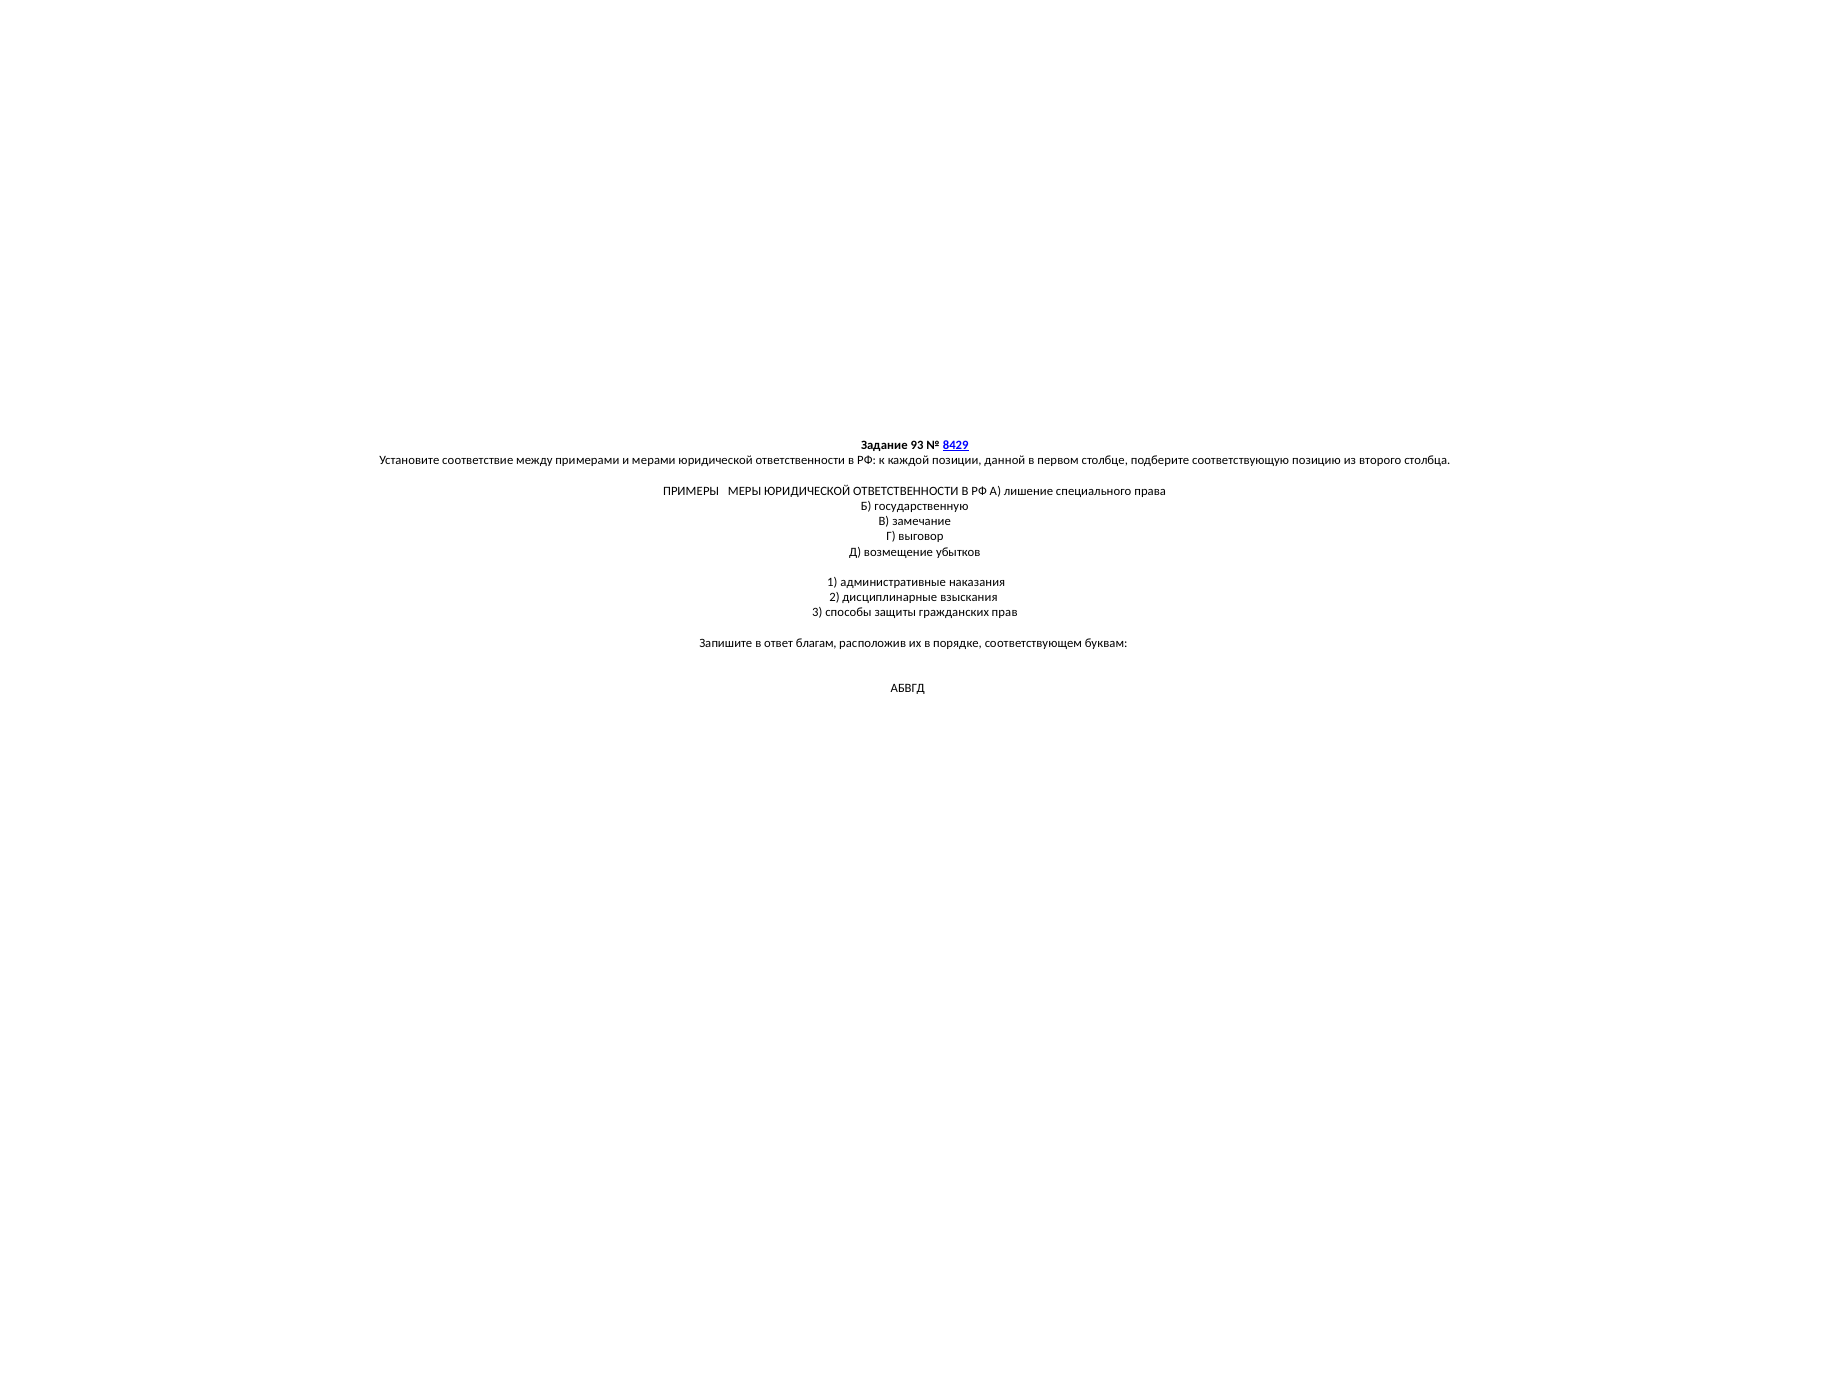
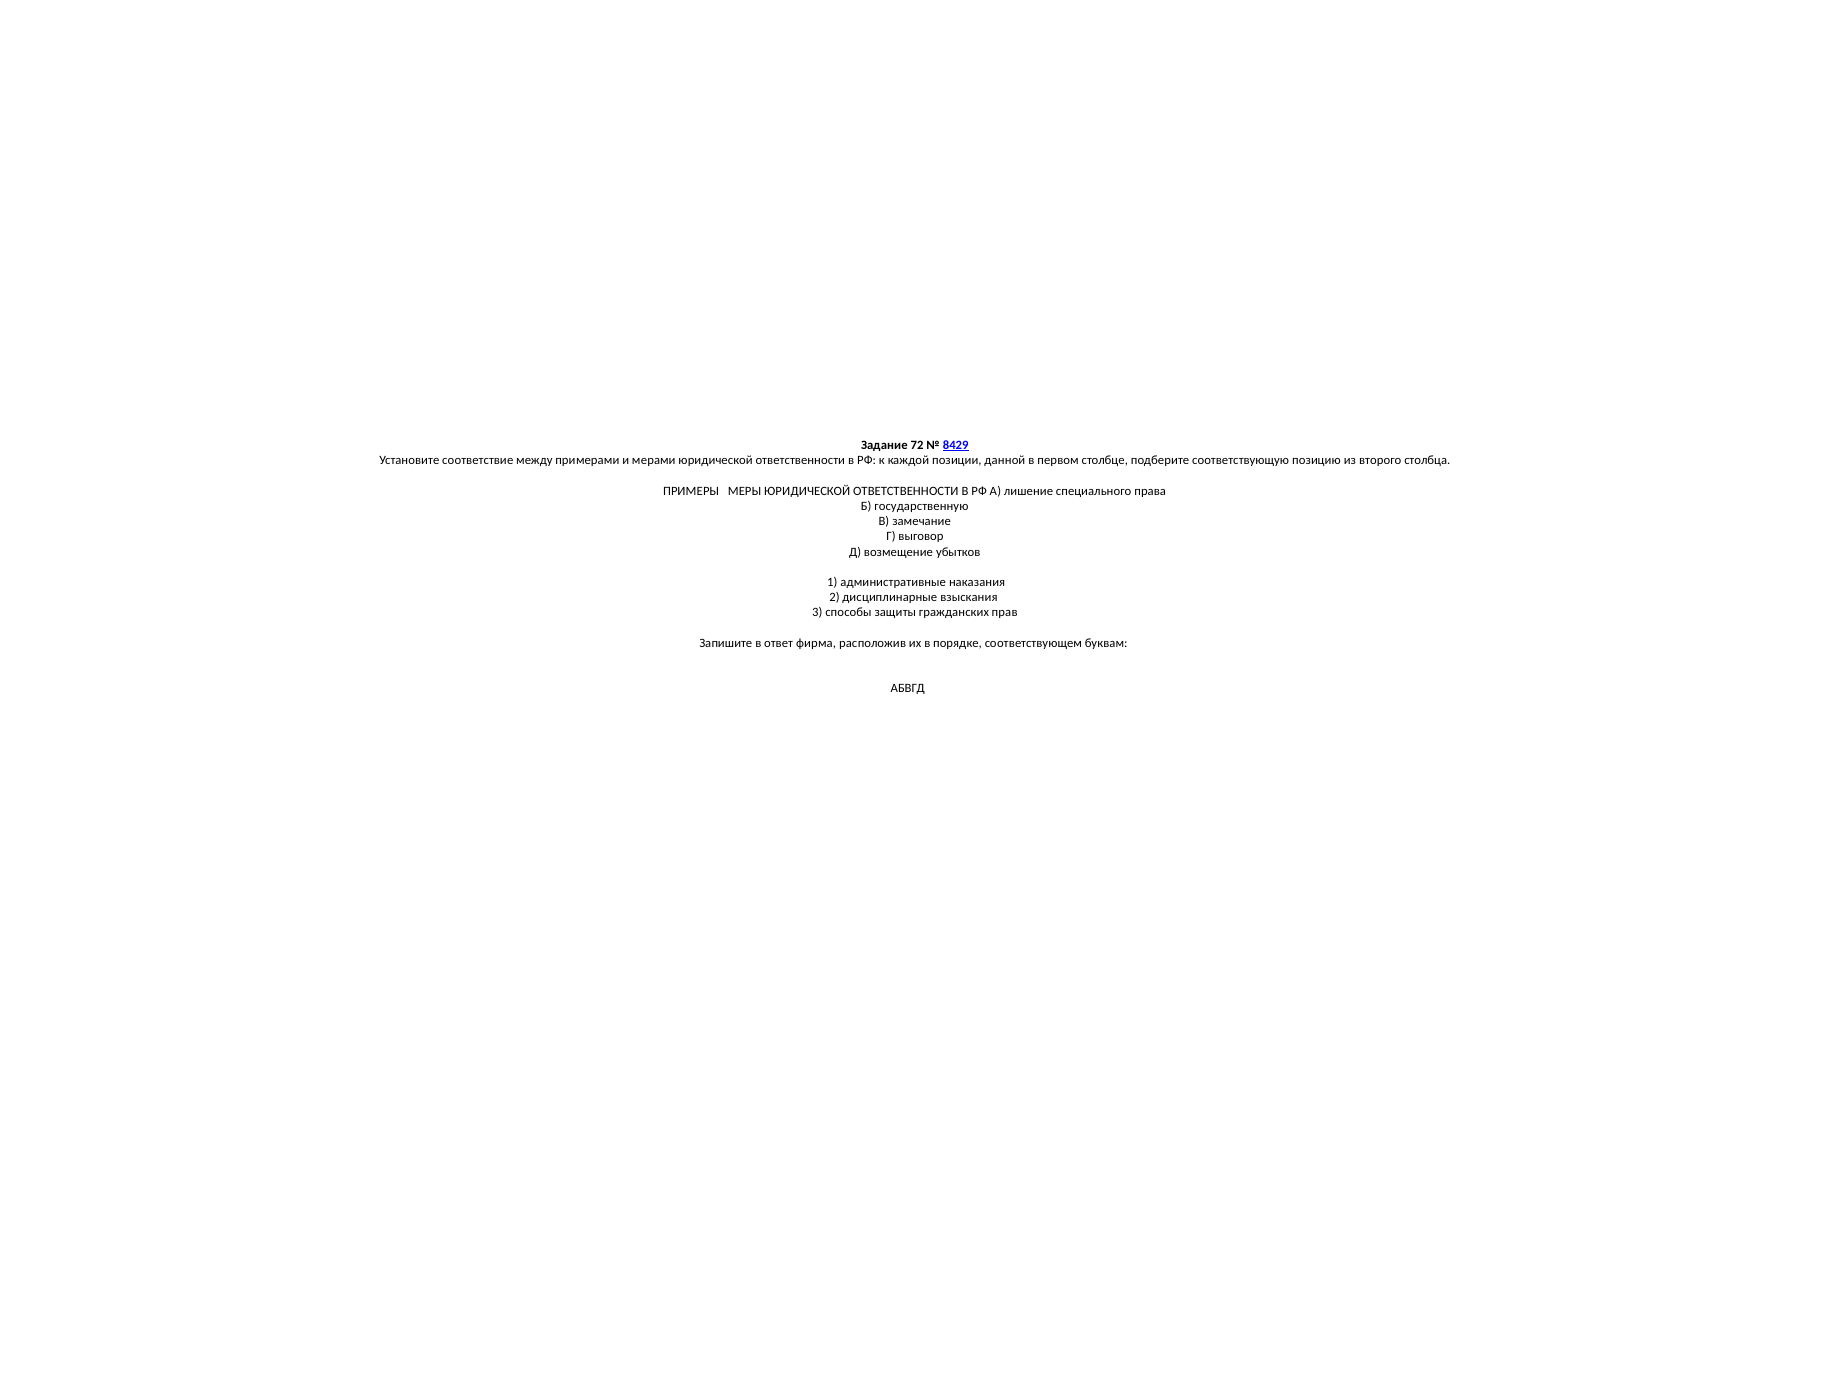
93: 93 -> 72 (917, 445)
благам: благам -> фирма (816, 643)
